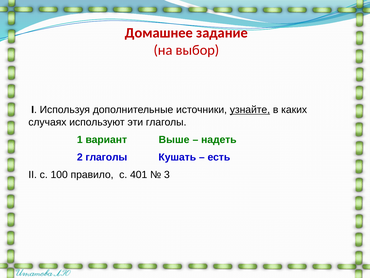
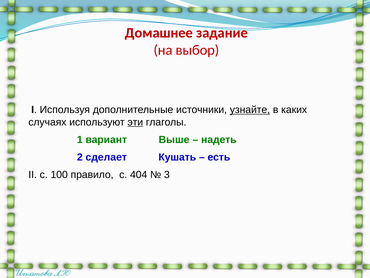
эти underline: none -> present (135, 122)
2 глаголы: глаголы -> сделает (106, 157)
401: 401 -> 404 (139, 174)
